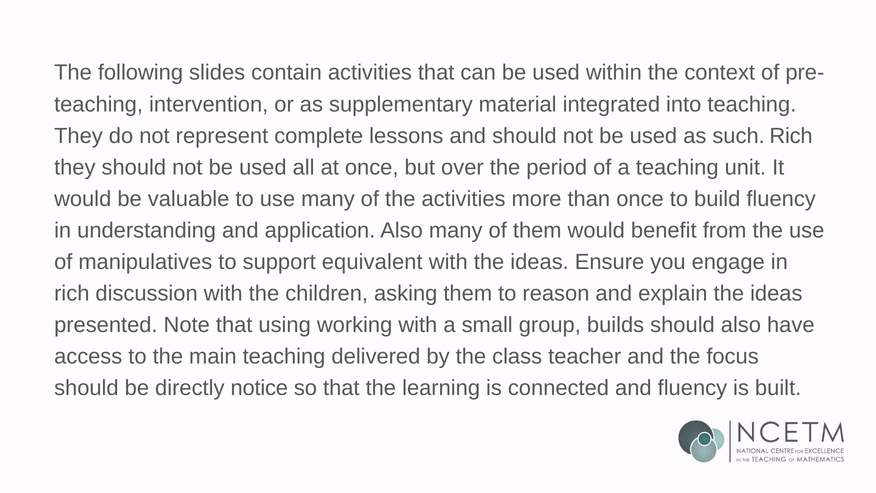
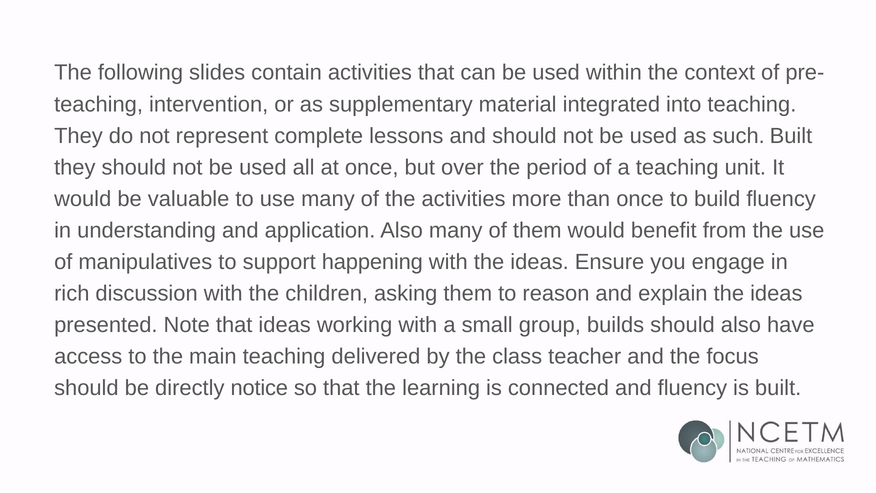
such Rich: Rich -> Built (791, 136)
equivalent: equivalent -> happening (372, 262)
that using: using -> ideas (285, 325)
